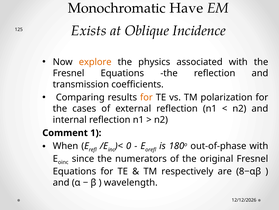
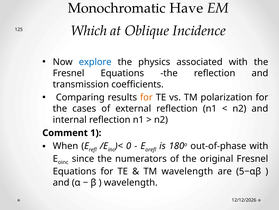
Exists: Exists -> Which (89, 31)
explore colour: orange -> blue (95, 62)
TM respectively: respectively -> wavelength (187, 171)
8−αβ: 8−αβ -> 5−αβ (249, 171)
